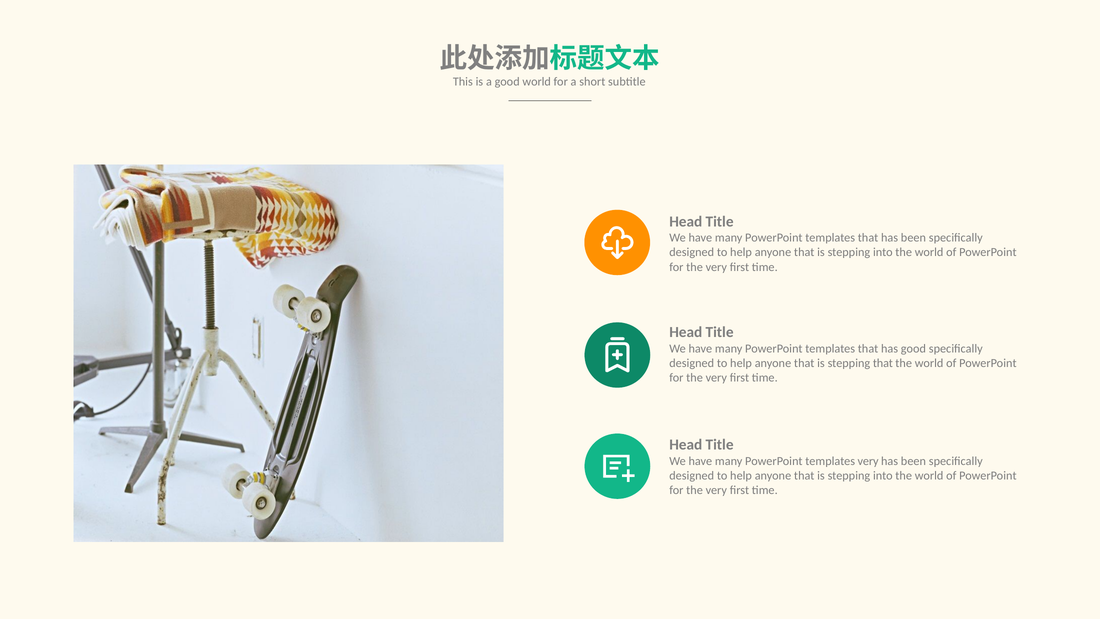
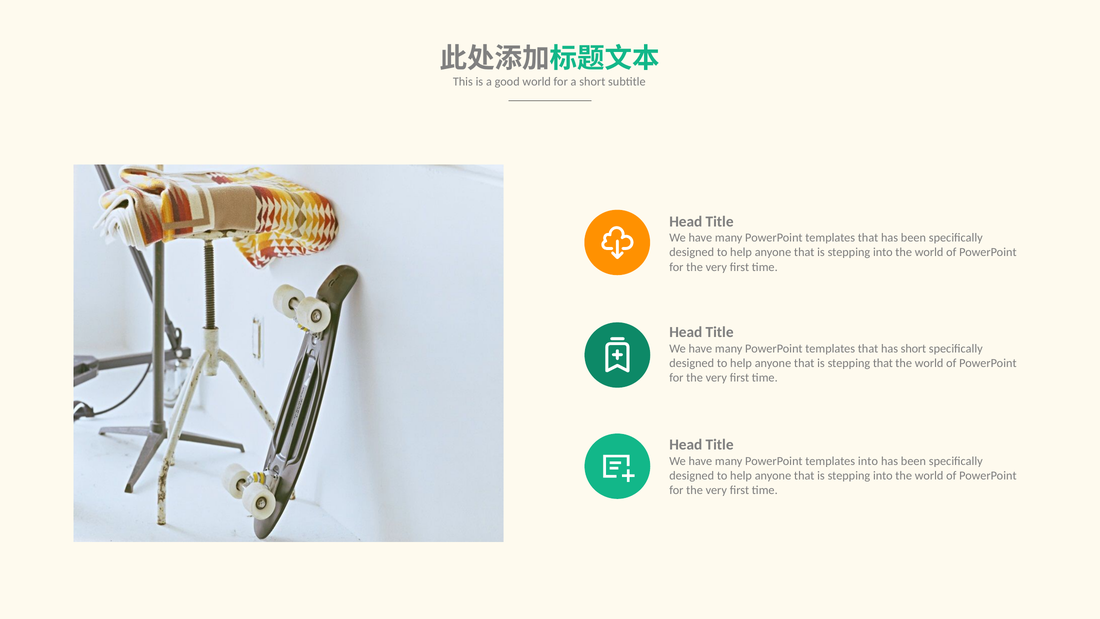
has good: good -> short (913, 348)
templates very: very -> into (868, 461)
